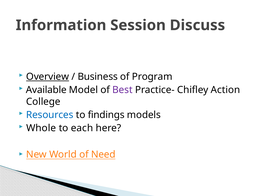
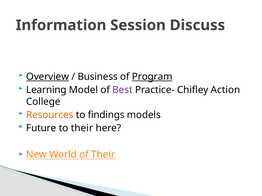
Program underline: none -> present (152, 77)
Available: Available -> Learning (46, 90)
Resources colour: blue -> orange (50, 115)
Whole: Whole -> Future (41, 128)
to each: each -> their (82, 128)
of Need: Need -> Their (103, 155)
